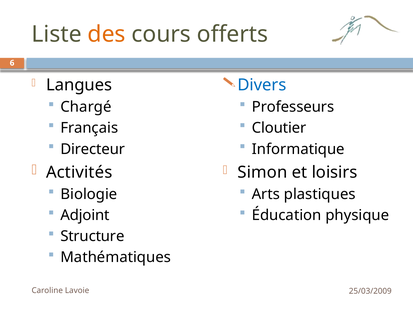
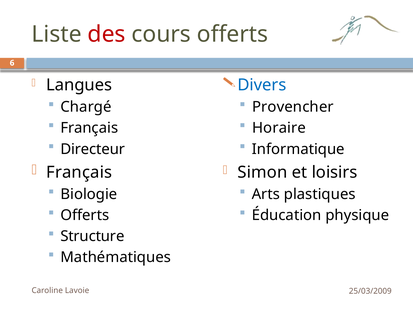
des colour: orange -> red (107, 34)
Professeurs: Professeurs -> Provencher (293, 107)
Cloutier: Cloutier -> Horaire (279, 128)
Activités: Activités -> Français (79, 172)
Adjoint: Adjoint -> Offerts (85, 215)
